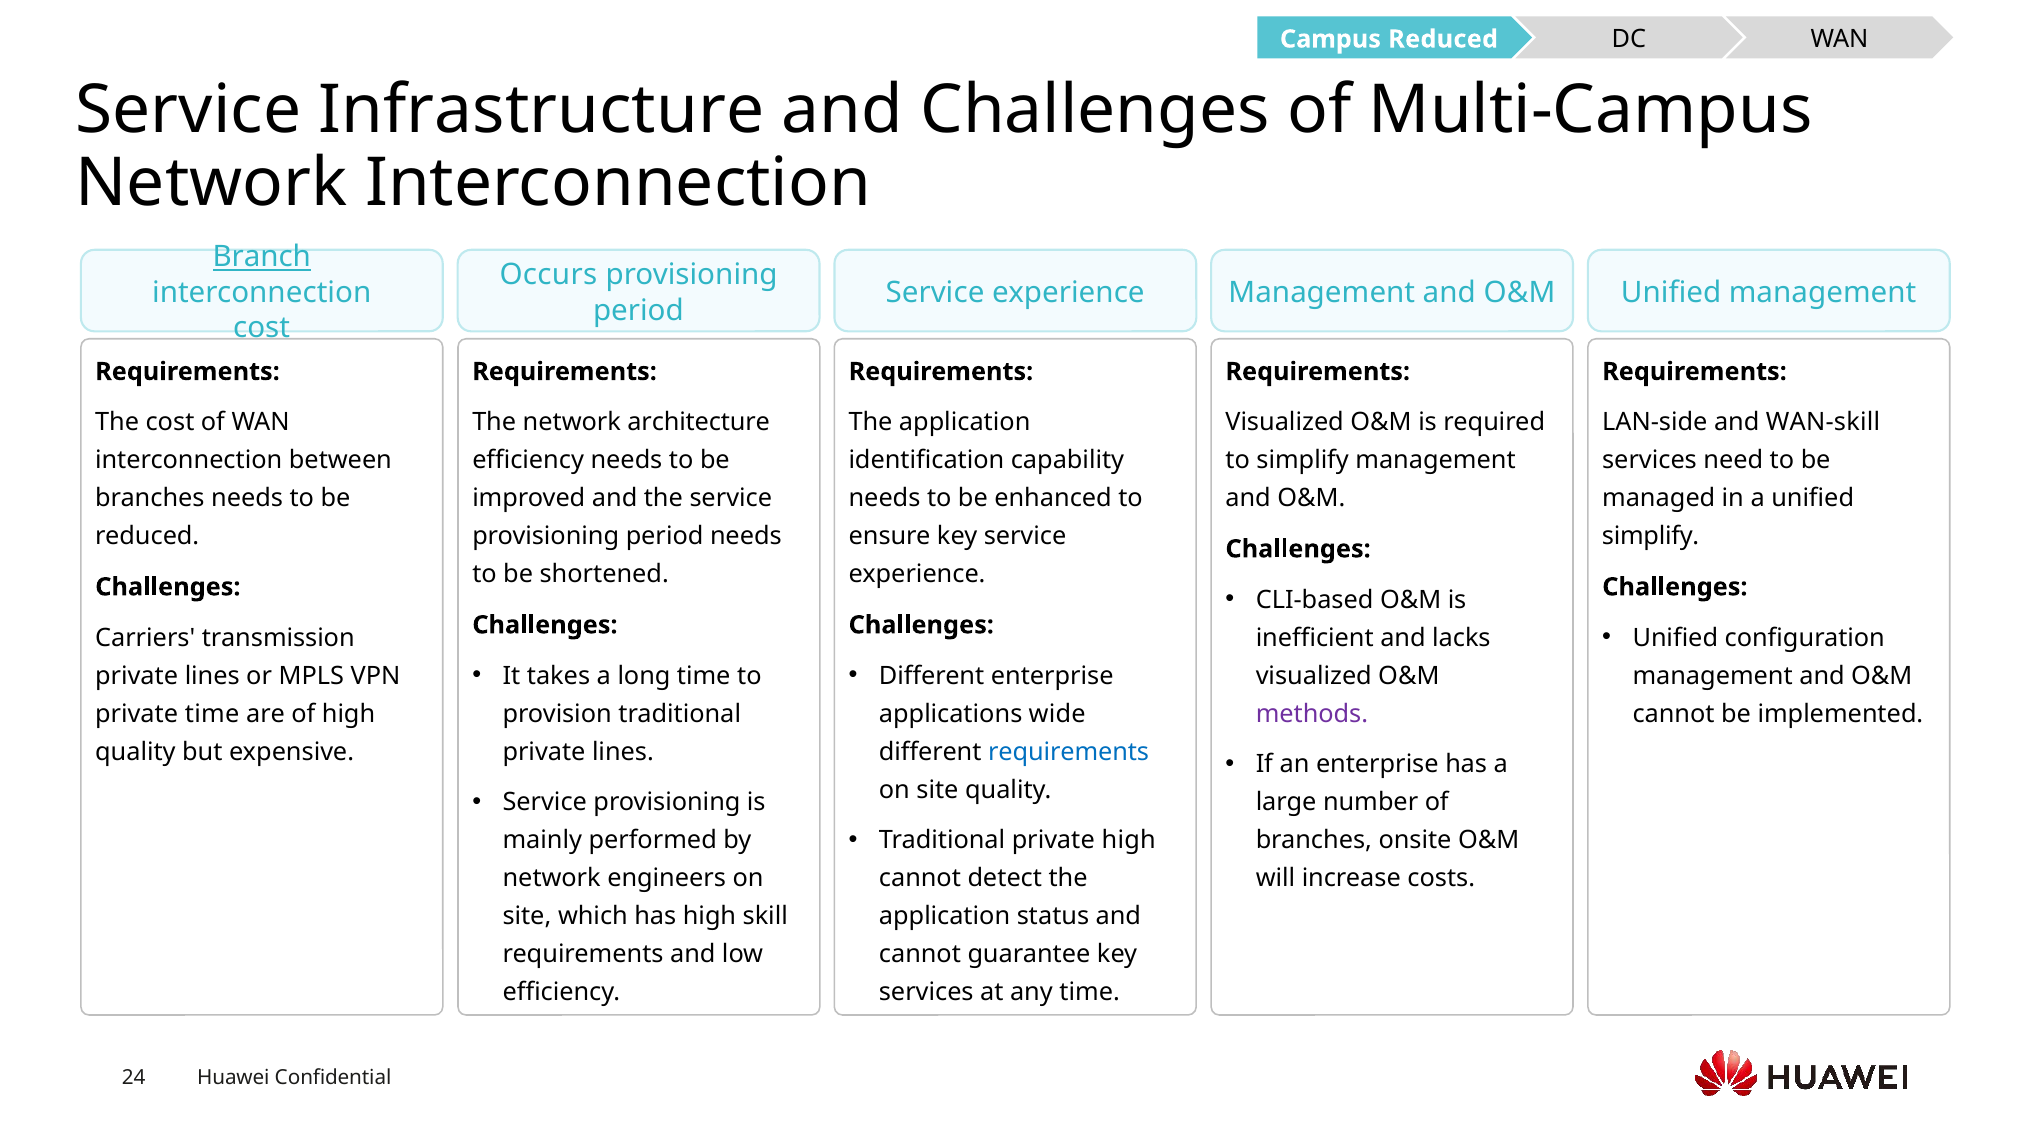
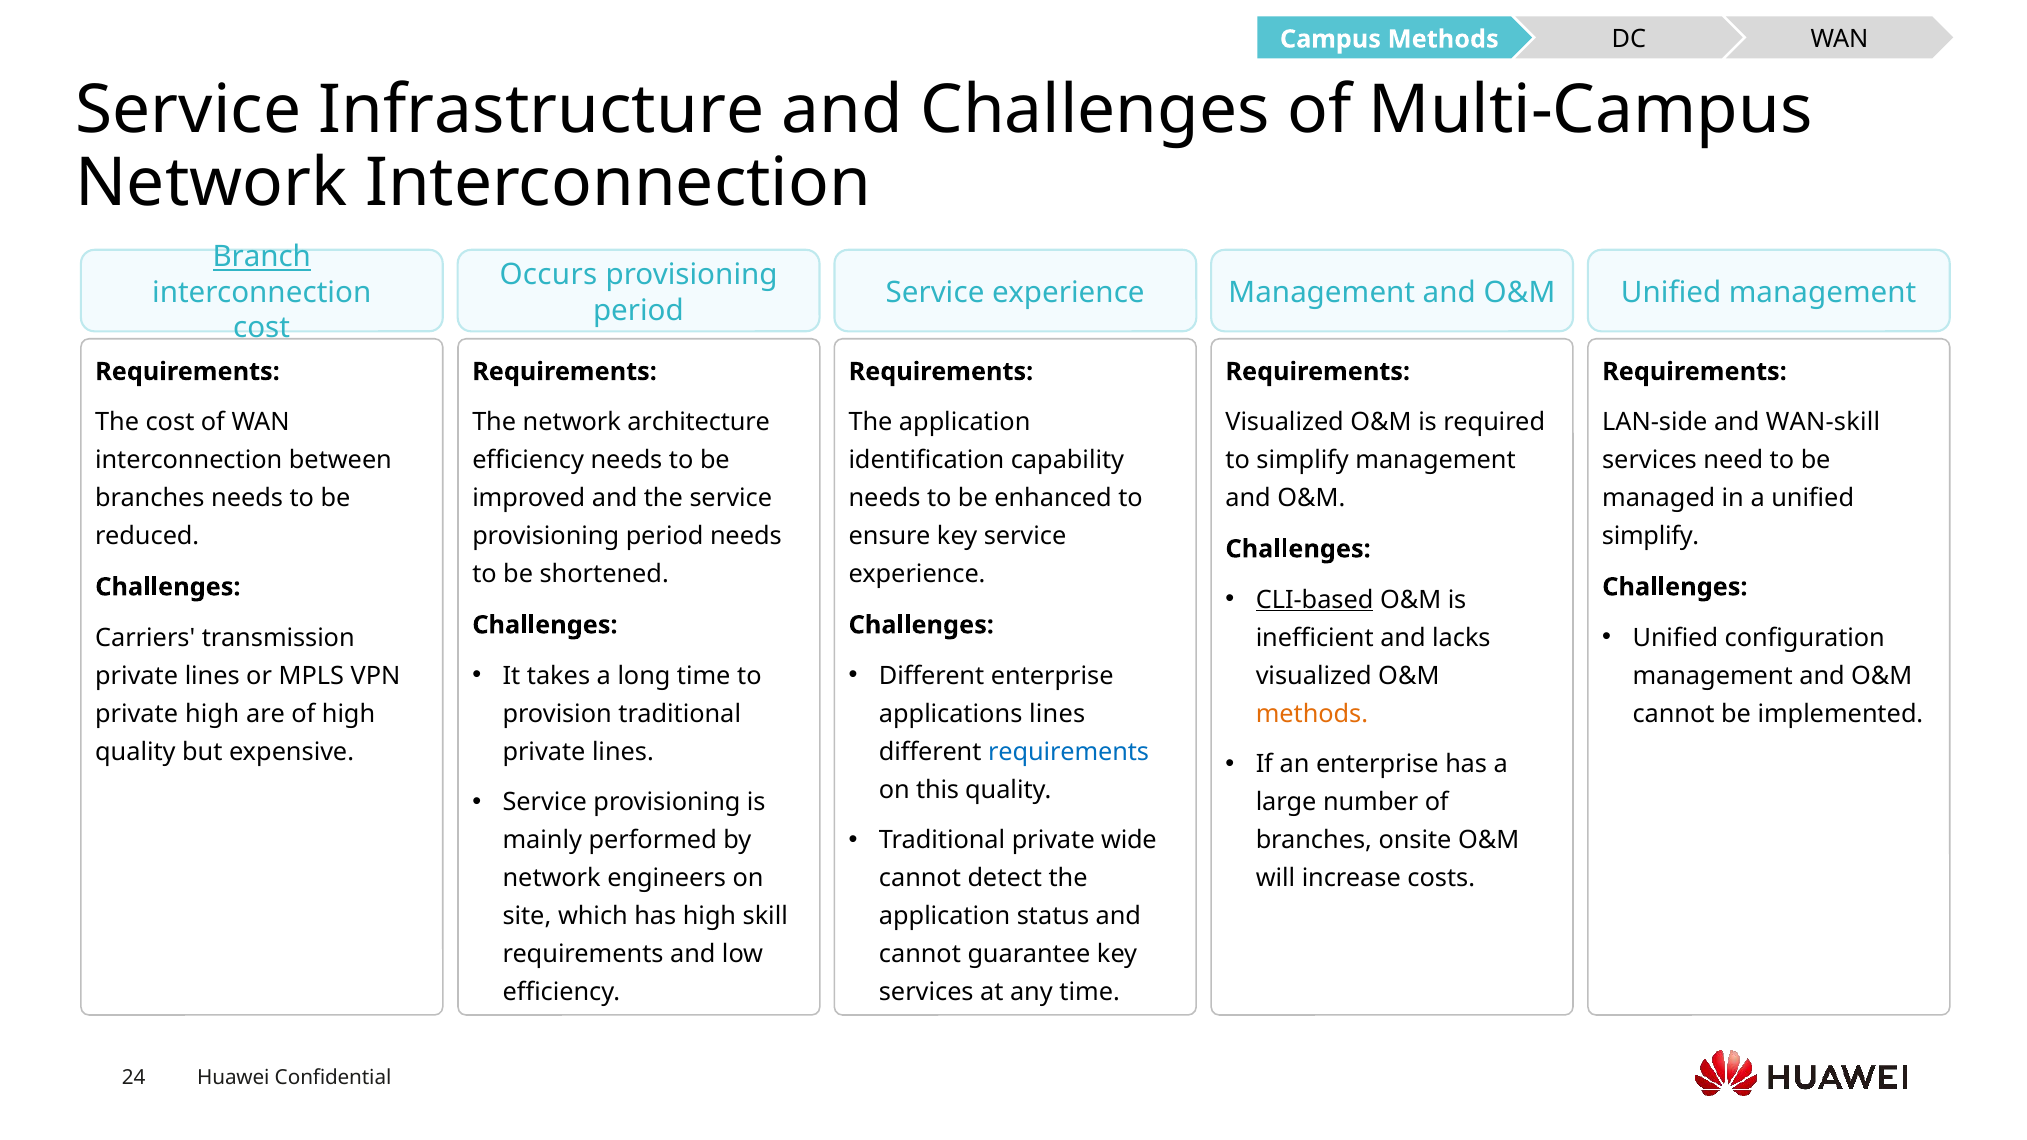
Campus Reduced: Reduced -> Methods (1443, 39)
CLI-based underline: none -> present (1315, 600)
private time: time -> high (212, 714)
applications wide: wide -> lines (1057, 714)
methods colour: purple -> orange (1312, 714)
site: site -> this (938, 790)
private high: high -> wide (1129, 841)
